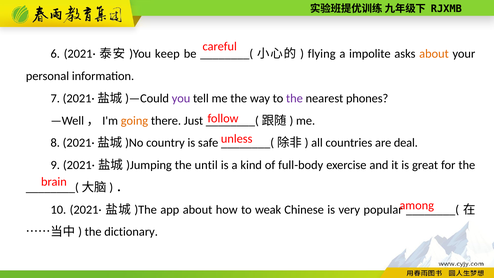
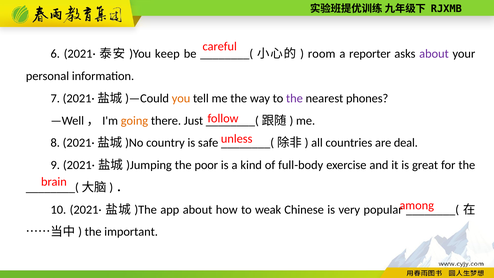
flying: flying -> room (322, 54)
impolite: impolite -> reporter (370, 54)
about colour: orange -> purple (434, 54)
you colour: purple -> orange (181, 98)
until: until -> poor (206, 165)
dictionary: dictionary -> important (131, 232)
